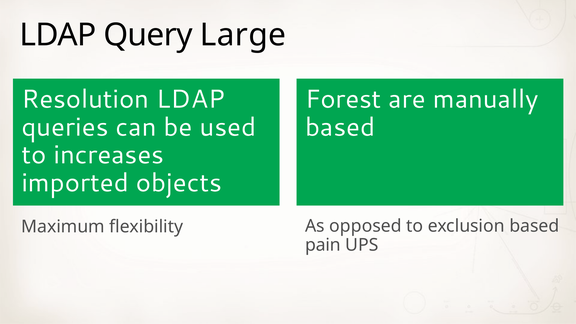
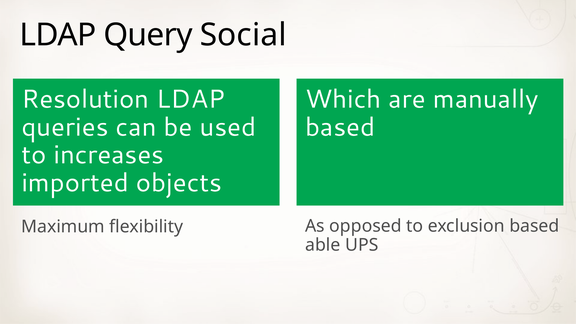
Large: Large -> Social (243, 35)
Forest: Forest -> Which (343, 99)
pain: pain -> able (323, 245)
